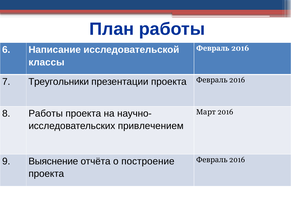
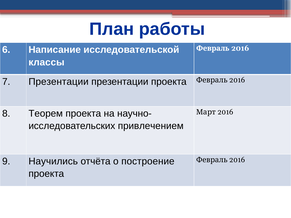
7 Треугольники: Треугольники -> Презентации (59, 82)
8 Работы: Работы -> Теорем (46, 114)
Выяснение: Выяснение -> Научились (53, 162)
